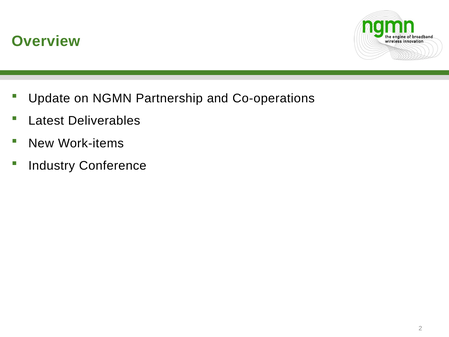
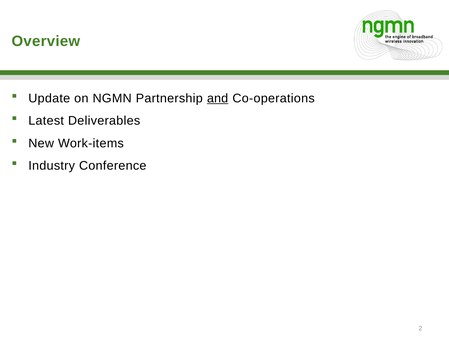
and underline: none -> present (218, 98)
